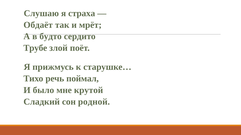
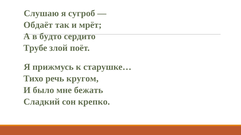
страха: страха -> сугроб (82, 13)
поймал: поймал -> кругом (82, 79)
крутой: крутой -> бежать (89, 91)
родной: родной -> крепко (94, 102)
